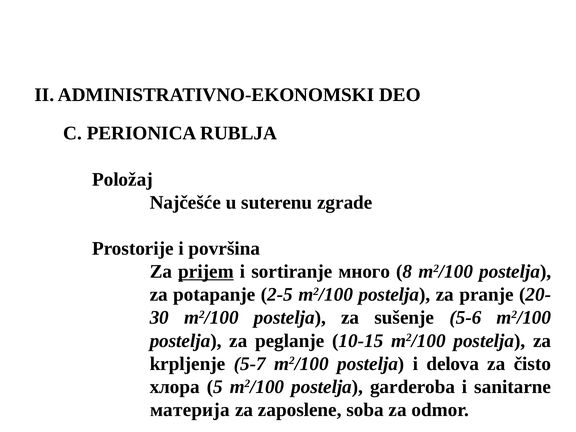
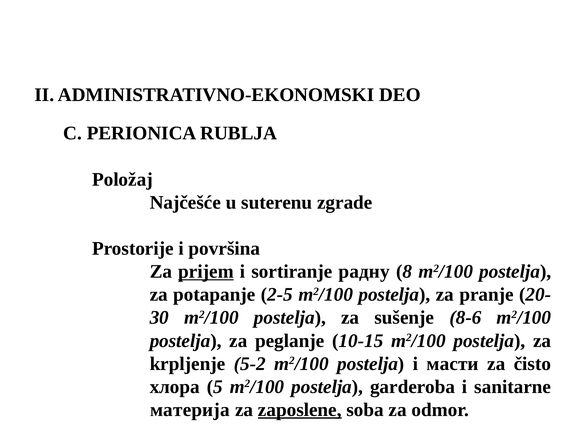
много: много -> радну (364, 272)
5-6: 5-6 -> 8-6 (465, 318)
5-7: 5-7 -> 5-2 (250, 364)
delova: delova -> масти (453, 364)
zaposlene underline: none -> present (300, 410)
